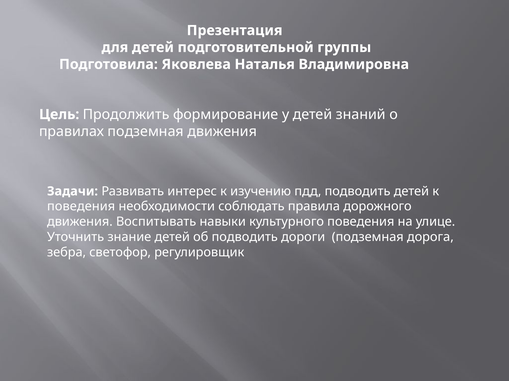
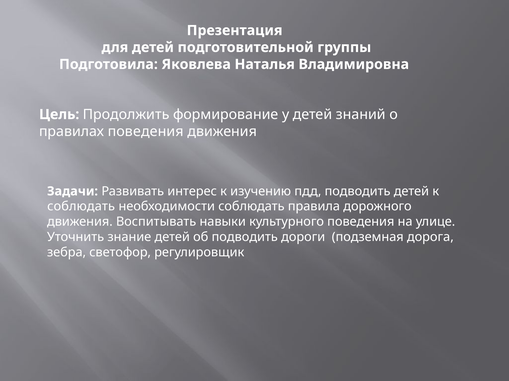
правилах подземная: подземная -> поведения (146, 132)
поведения: поведения -> соблюдать (81, 207)
